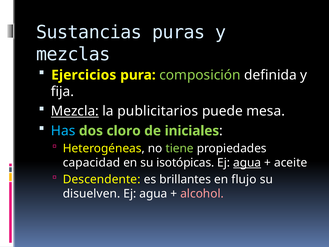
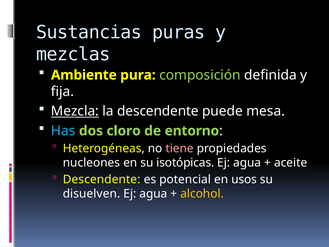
Ejercicios: Ejercicios -> Ambiente (84, 75)
la publicitarios: publicitarios -> descendente (158, 111)
iniciales: iniciales -> entorno (192, 131)
tiene colour: light green -> pink (180, 148)
capacidad: capacidad -> nucleones (91, 163)
agua underline: present -> none (247, 163)
brillantes: brillantes -> potencial (185, 179)
flujo: flujo -> usos (244, 179)
alcohol colour: pink -> yellow (202, 193)
